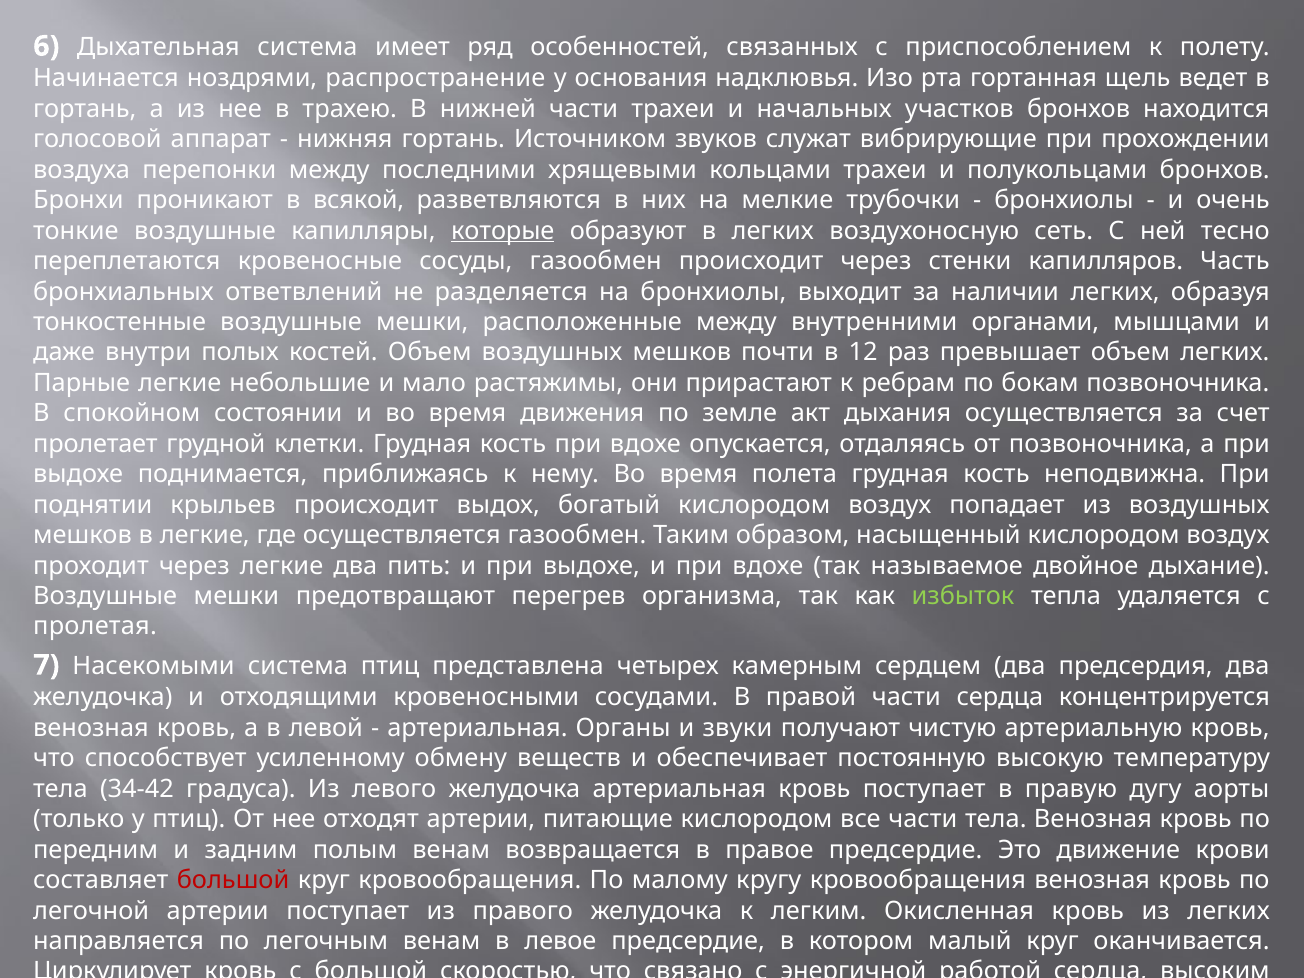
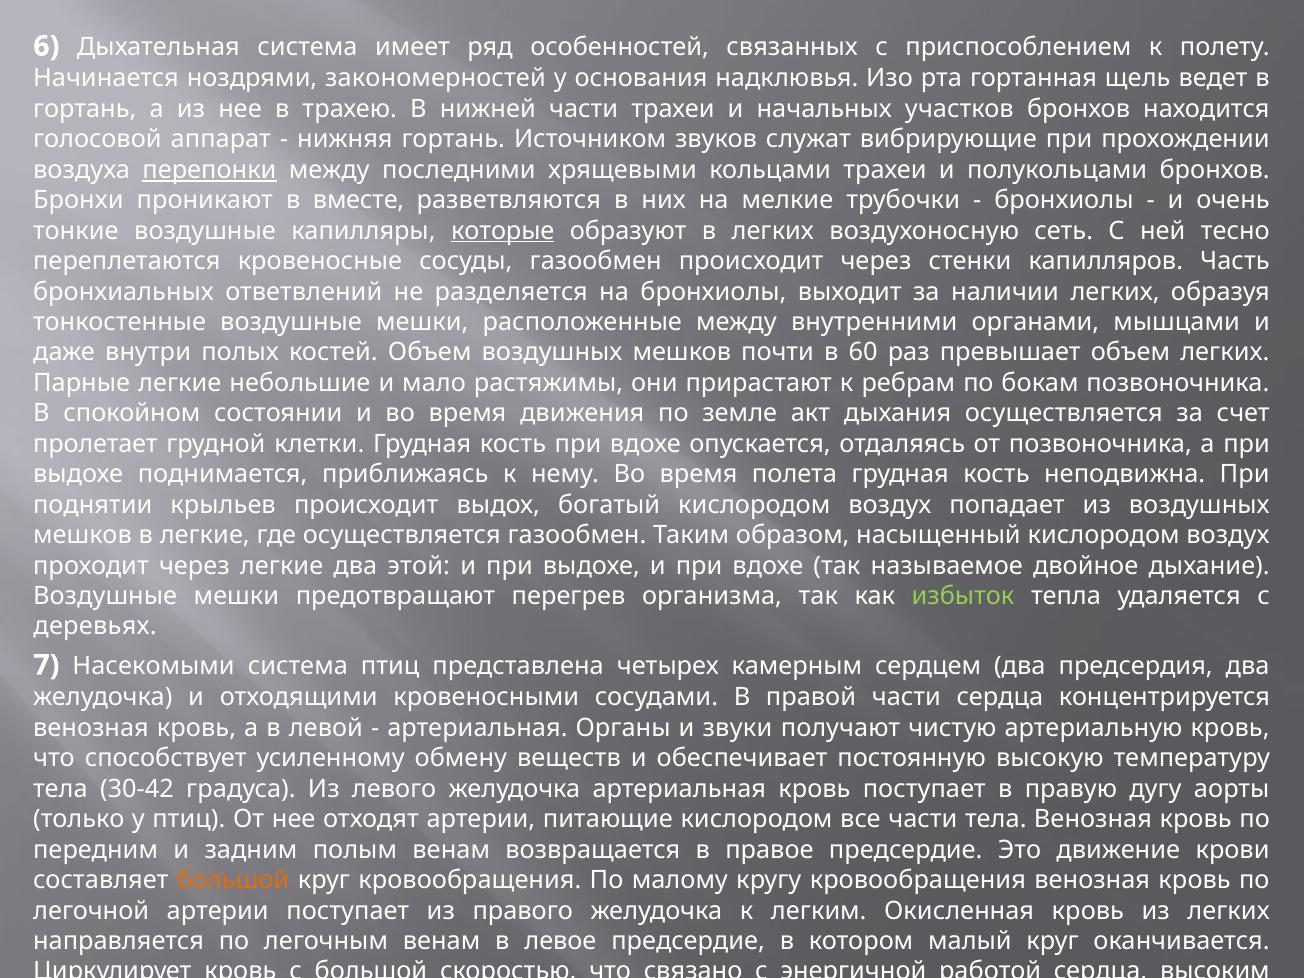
распространение: распространение -> закономерностей (435, 79)
перепонки underline: none -> present (209, 170)
всякой: всякой -> вместе (359, 200)
12: 12 -> 60 (863, 353)
пить: пить -> этой (419, 566)
пролетая: пролетая -> деревьях (95, 627)
34-42: 34-42 -> 30-42 (137, 789)
большой colour: red -> orange (233, 880)
